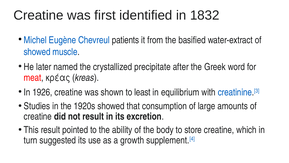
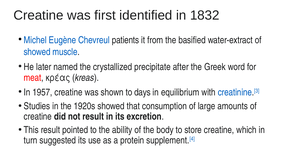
1926: 1926 -> 1957 (42, 92)
least: least -> days (142, 92)
growth: growth -> protein (132, 140)
